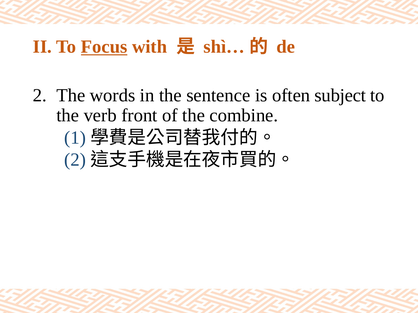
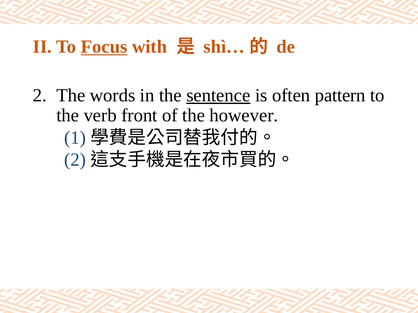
sentence underline: none -> present (218, 95)
subject: subject -> pattern (340, 95)
combine: combine -> however (244, 116)
